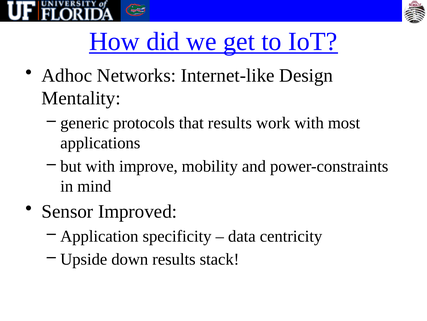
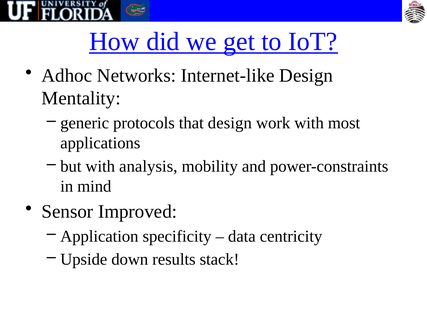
that results: results -> design (230, 123)
improve: improve -> analysis (148, 166)
